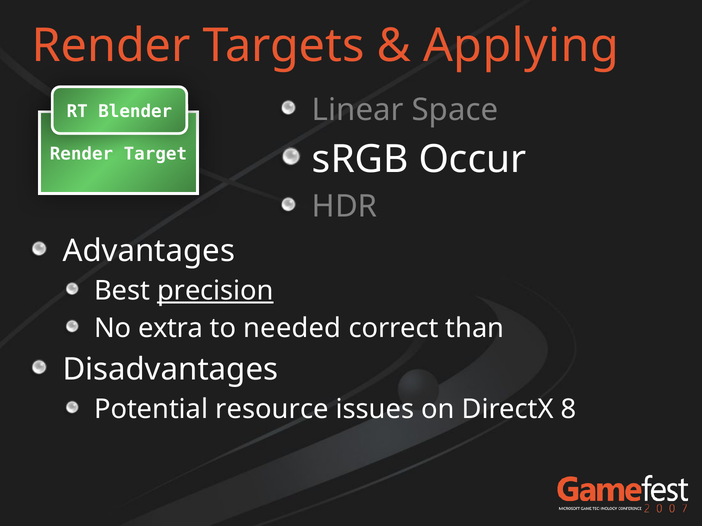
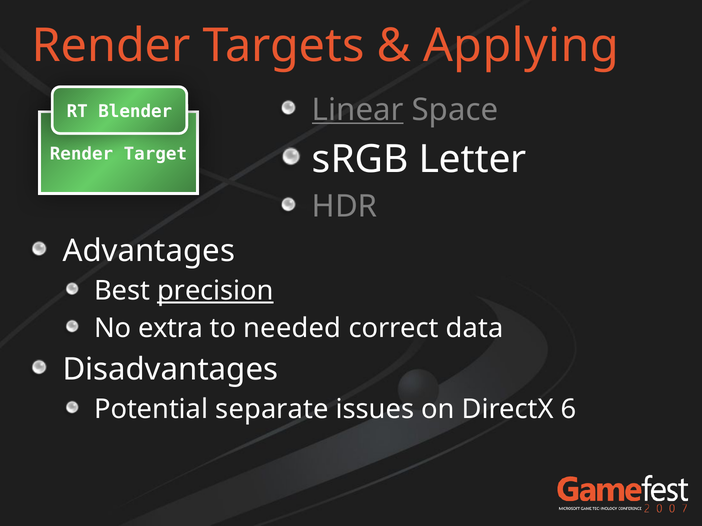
Linear underline: none -> present (358, 110)
Occur: Occur -> Letter (473, 160)
than: than -> data (475, 329)
resource: resource -> separate (272, 410)
8: 8 -> 6 (569, 410)
